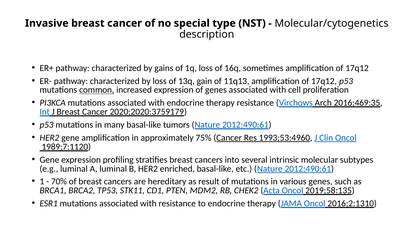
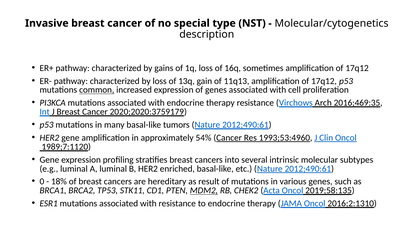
75%: 75% -> 54% (204, 138)
1: 1 -> 0 (42, 181)
70%: 70% -> 18% (59, 181)
MDM2 underline: none -> present (204, 190)
